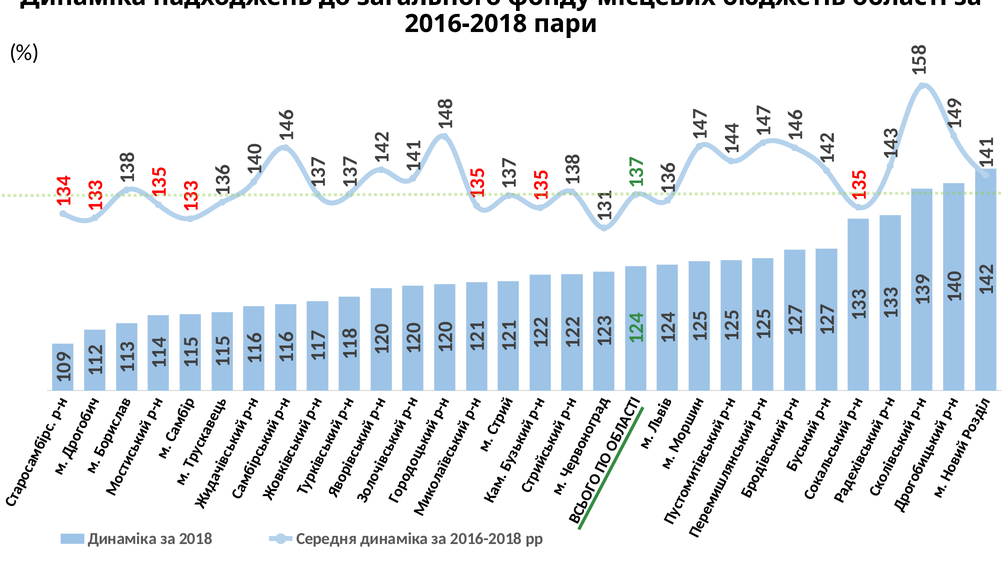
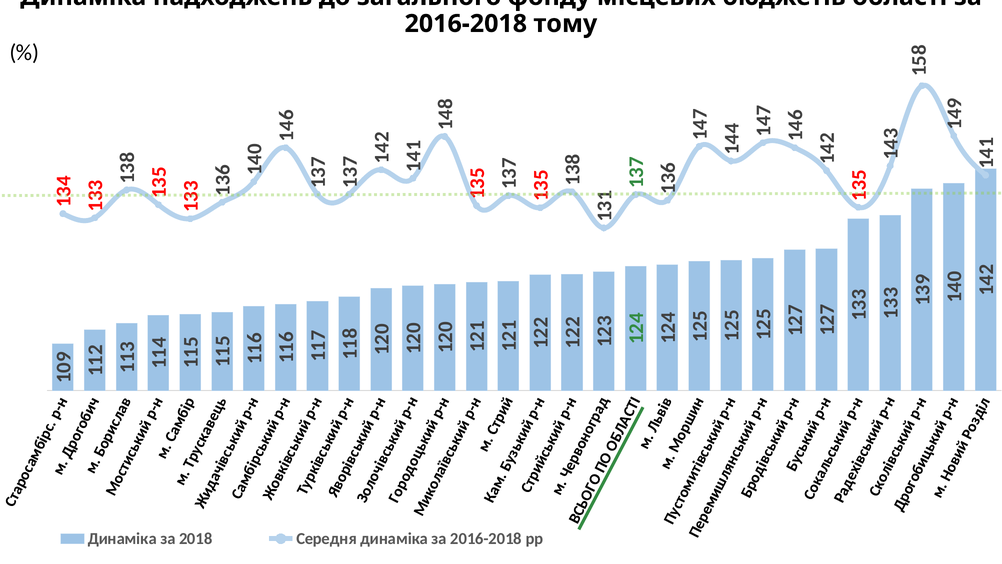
пари: пари -> тому (565, 24)
